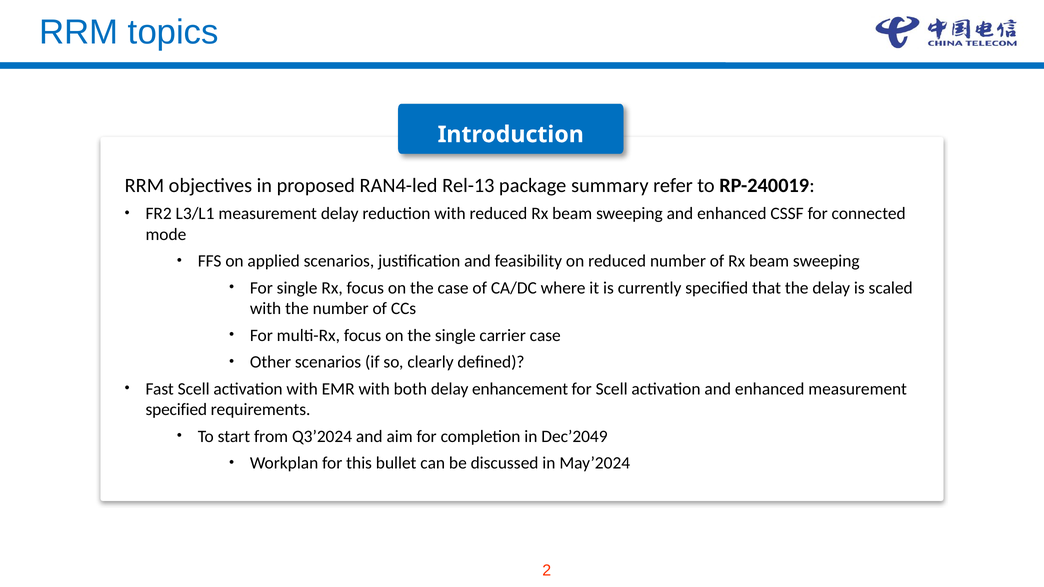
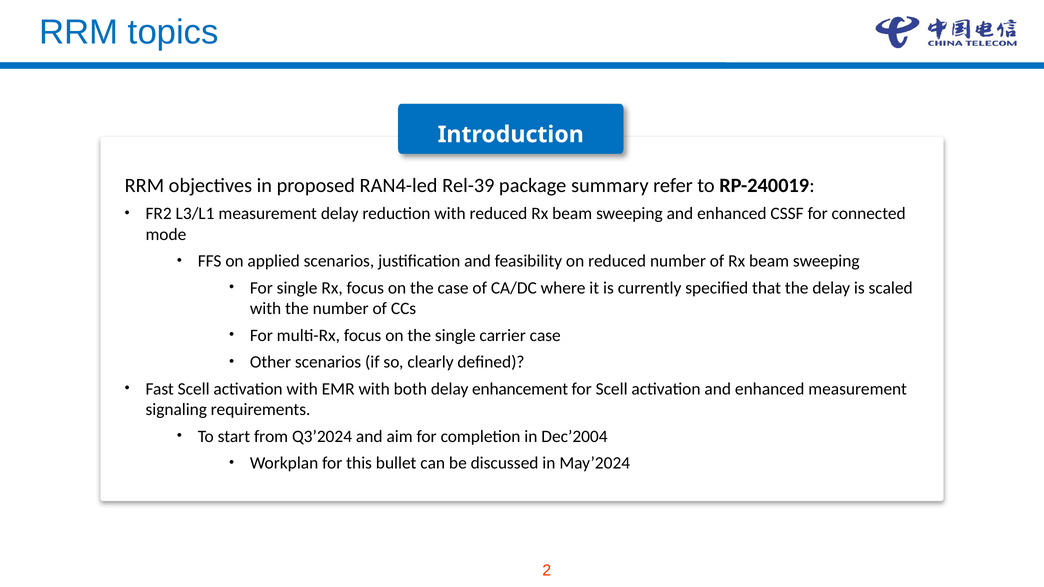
Rel-13: Rel-13 -> Rel-39 (468, 185)
specified: specified -> signaling (176, 410)
Dec’2049: Dec’2049 -> Dec’2004 (574, 437)
